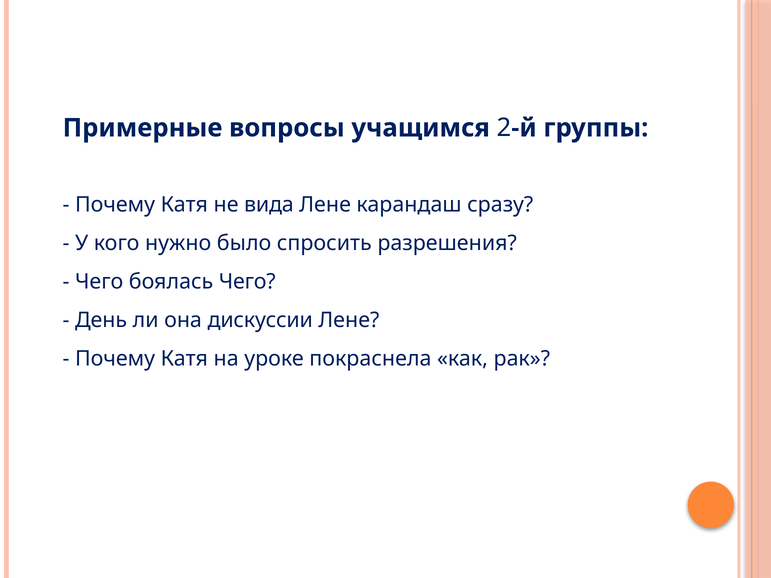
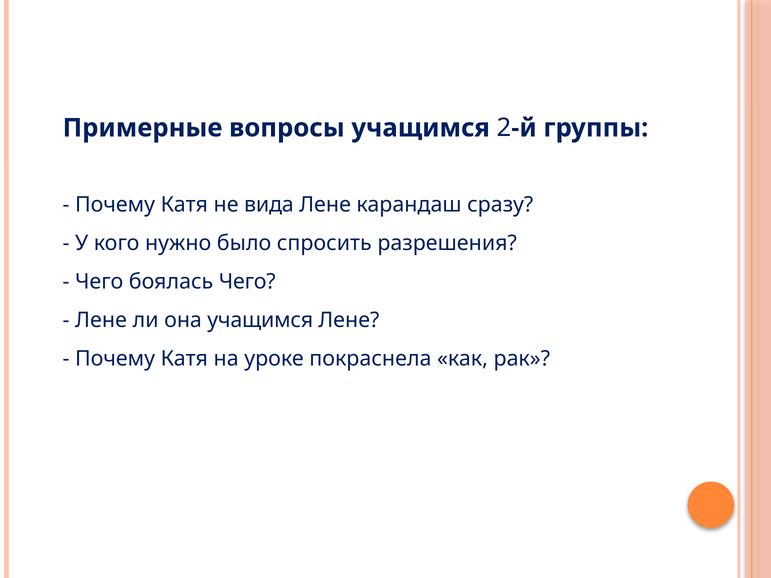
День: День -> Лене (101, 320)
она дискуссии: дискуссии -> учащимся (260, 320)
